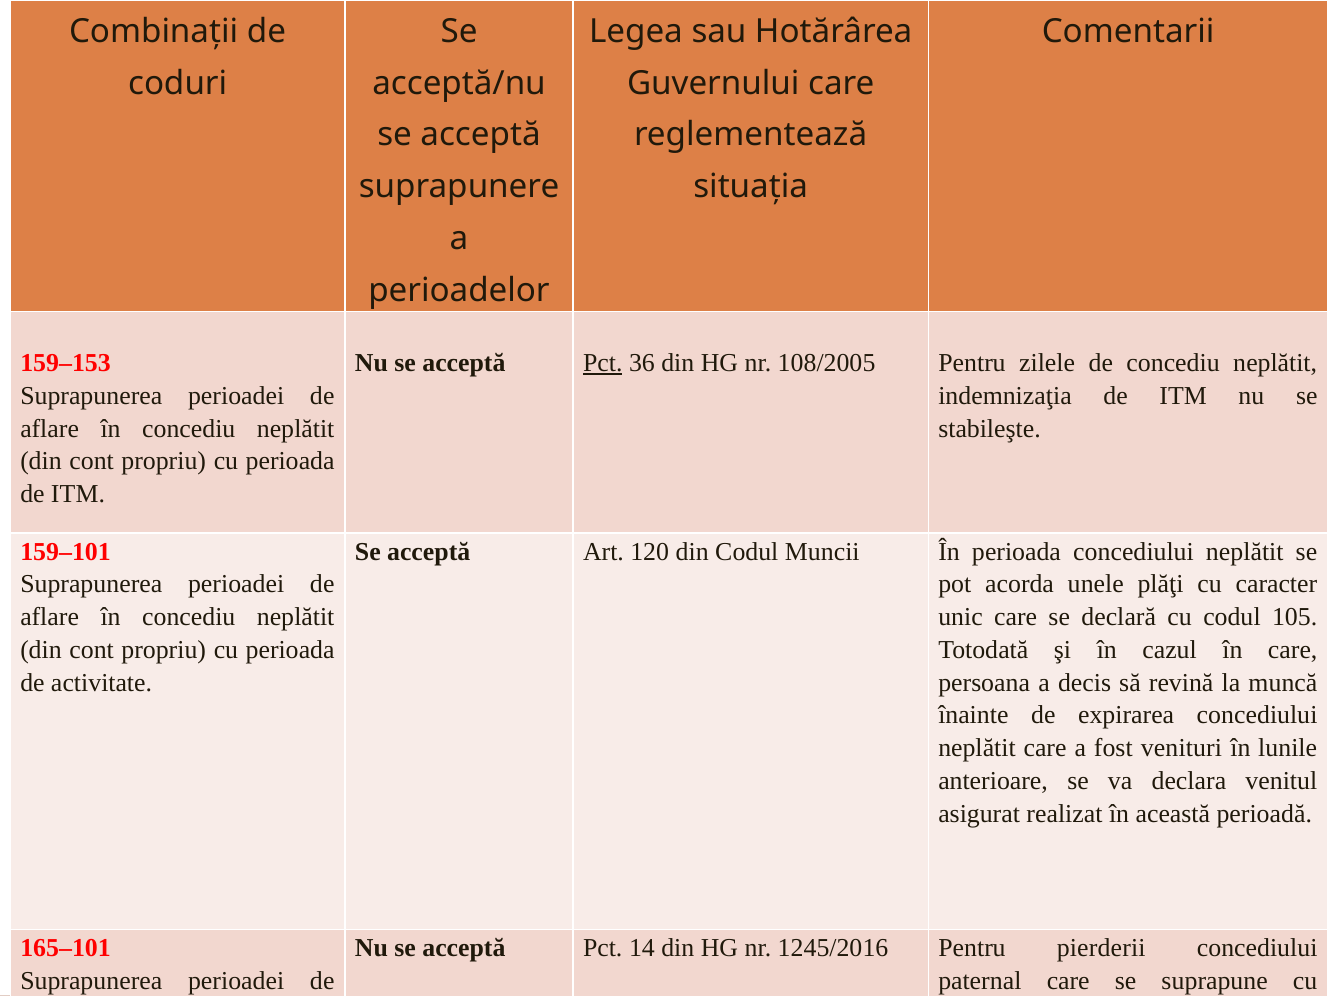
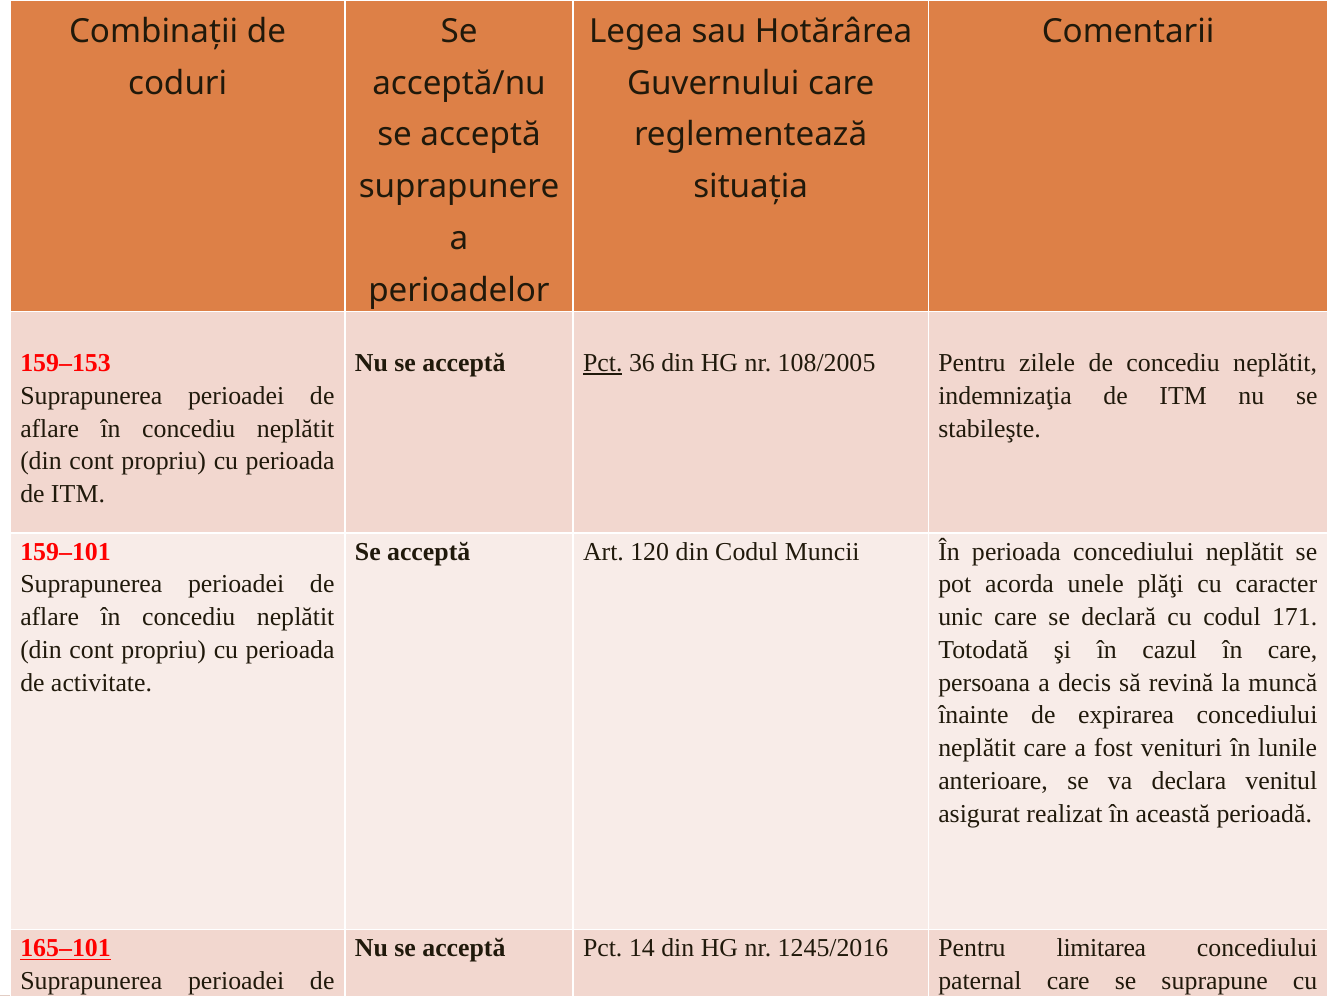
105: 105 -> 171 (1295, 617)
165–101 underline: none -> present (66, 948)
pierderii: pierderii -> limitarea (1101, 948)
